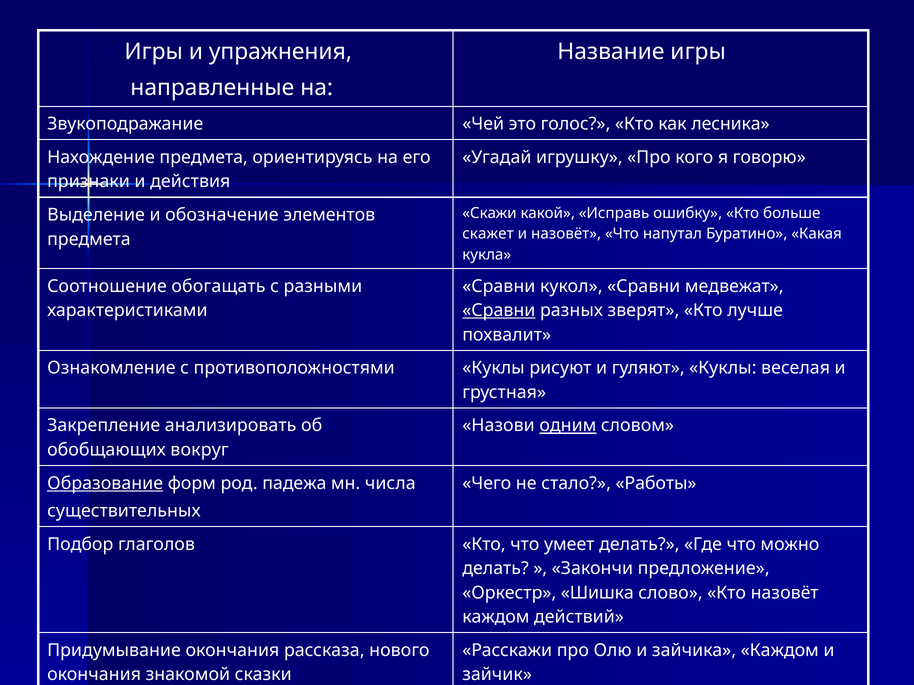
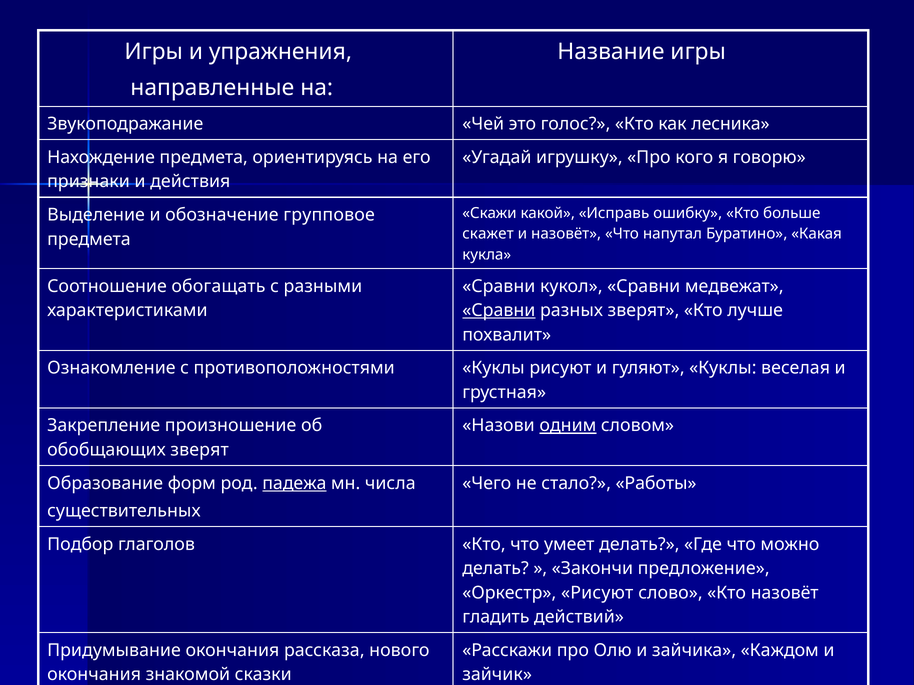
элементов: элементов -> групповое (329, 215)
анализировать: анализировать -> произношение (231, 426)
обобщающих вокруг: вокруг -> зверят (200, 450)
Образование underline: present -> none (105, 484)
падежа underline: none -> present (294, 484)
Оркестр Шишка: Шишка -> Рисуют (597, 593)
каждом: каждом -> гладить (496, 617)
